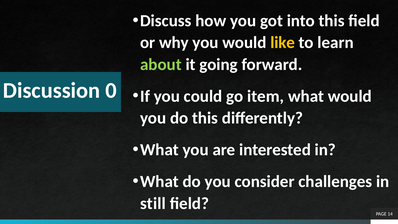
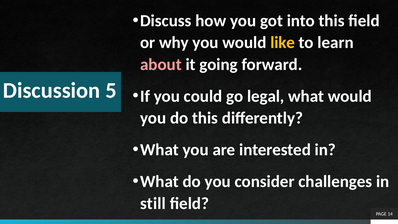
about colour: light green -> pink (161, 64)
0: 0 -> 5 (111, 90)
item: item -> legal (266, 96)
